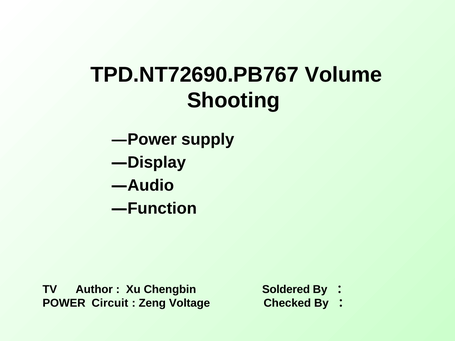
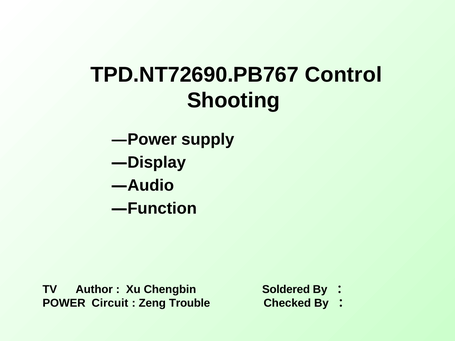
Volume: Volume -> Control (343, 75)
Voltage: Voltage -> Trouble (190, 303)
